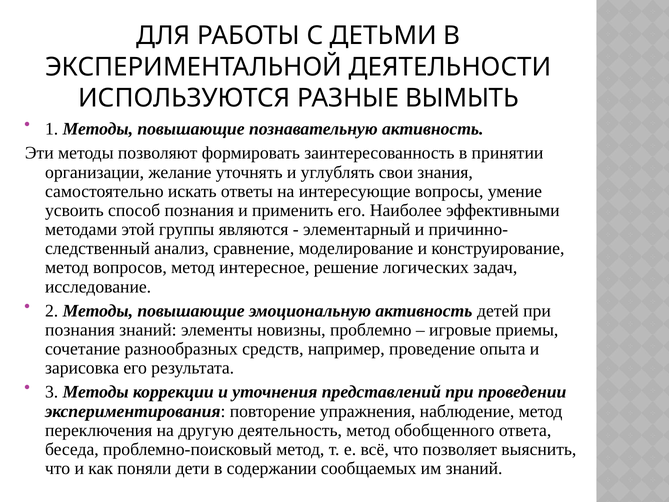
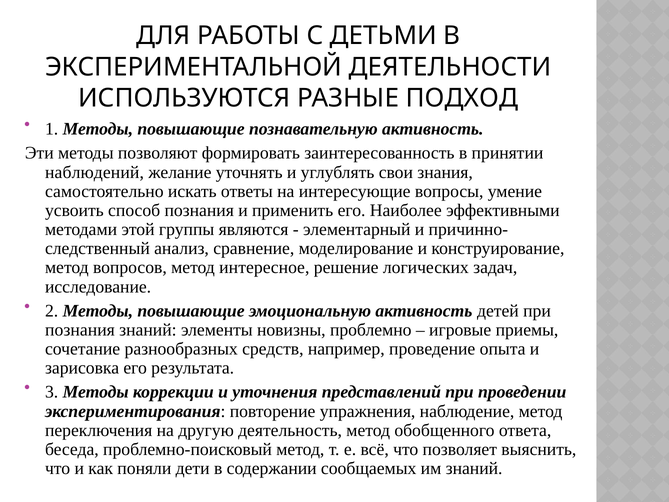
ВЫМЫТЬ: ВЫМЫТЬ -> ПОДХОД (462, 98)
организации: организации -> наблюдений (95, 172)
